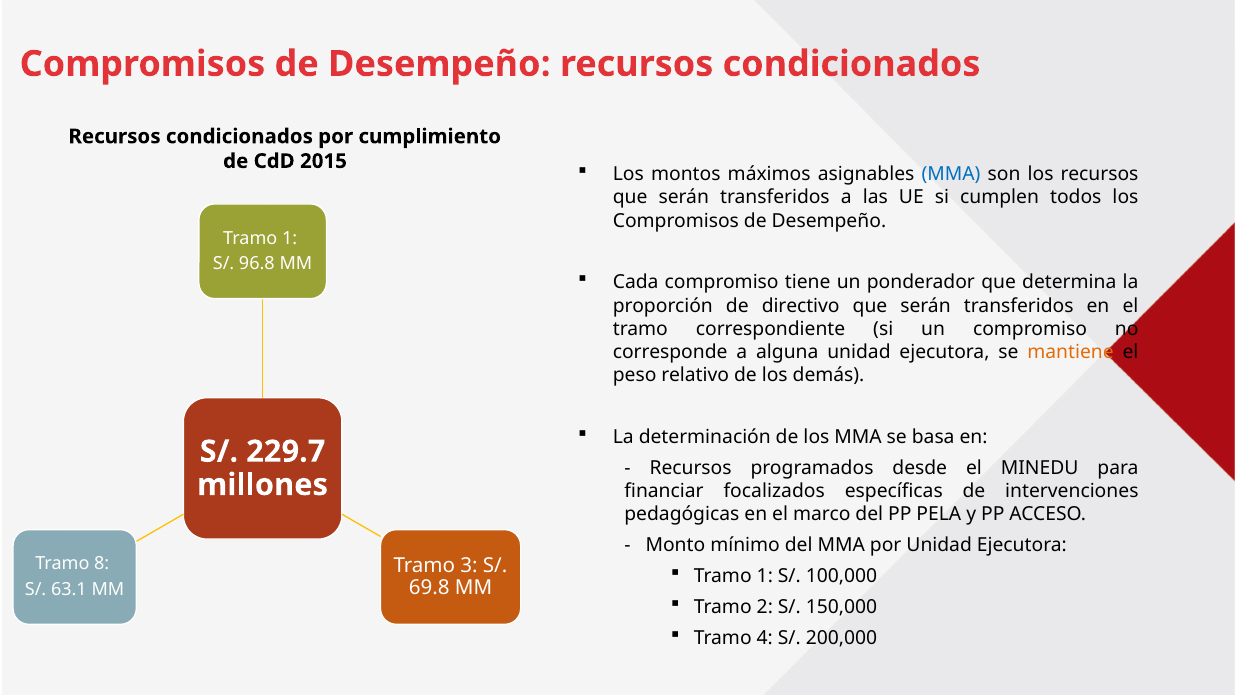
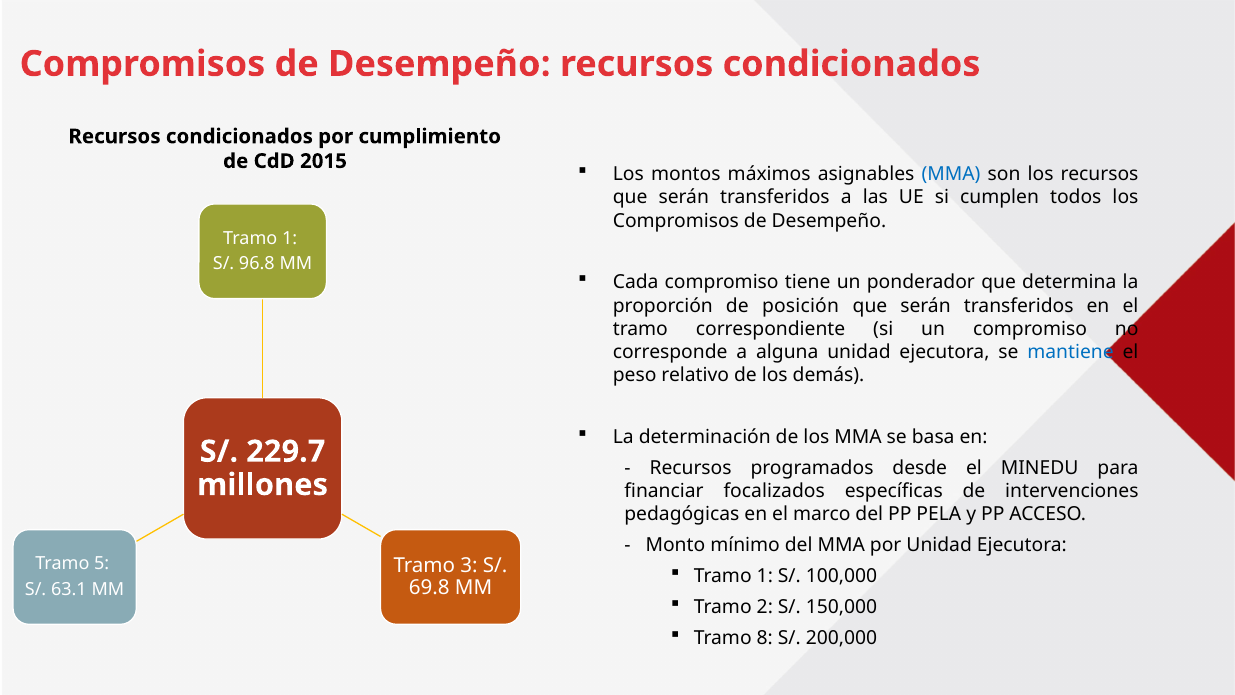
directivo: directivo -> posición (800, 306)
mantiene colour: orange -> blue (1070, 352)
8: 8 -> 5 (102, 564)
4: 4 -> 8 (765, 638)
